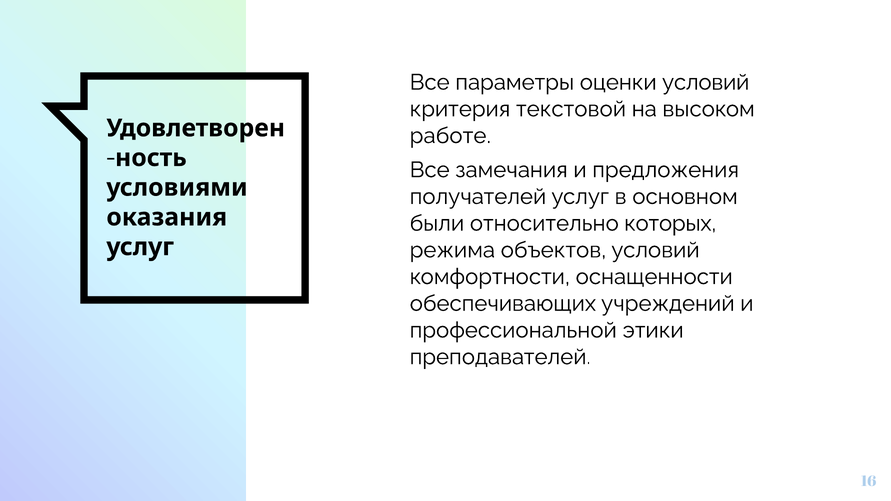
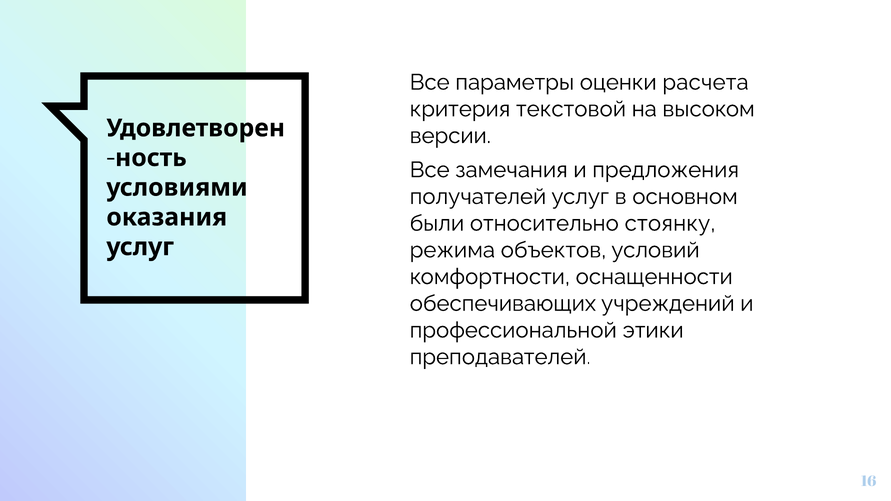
оценки условий: условий -> расчета (706, 82)
работе: работе -> версии (450, 136)
которых: которых -> стоянку (670, 223)
